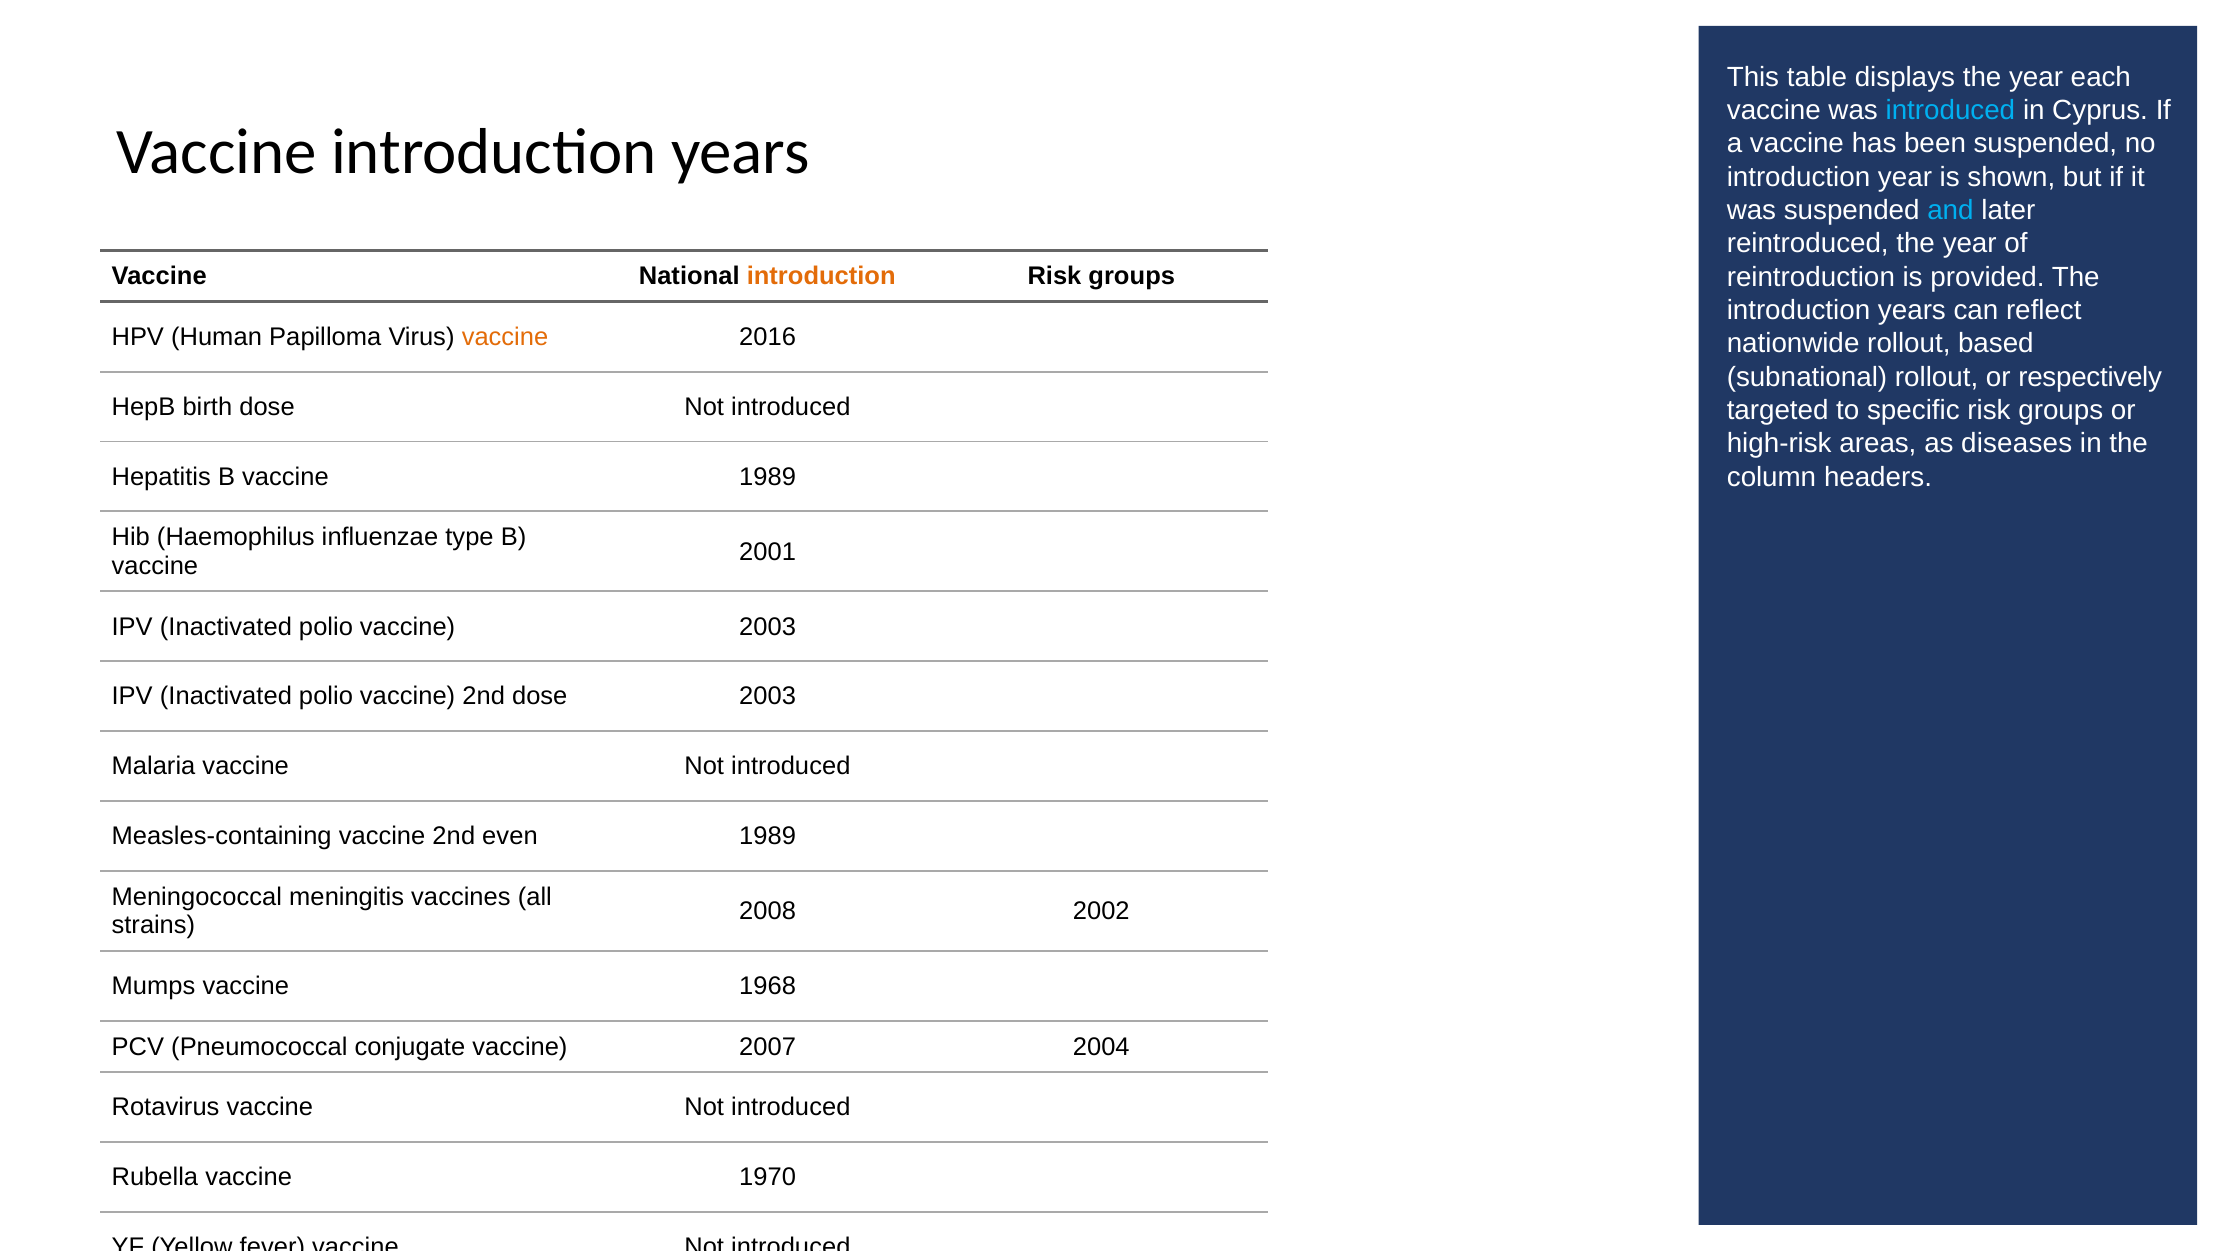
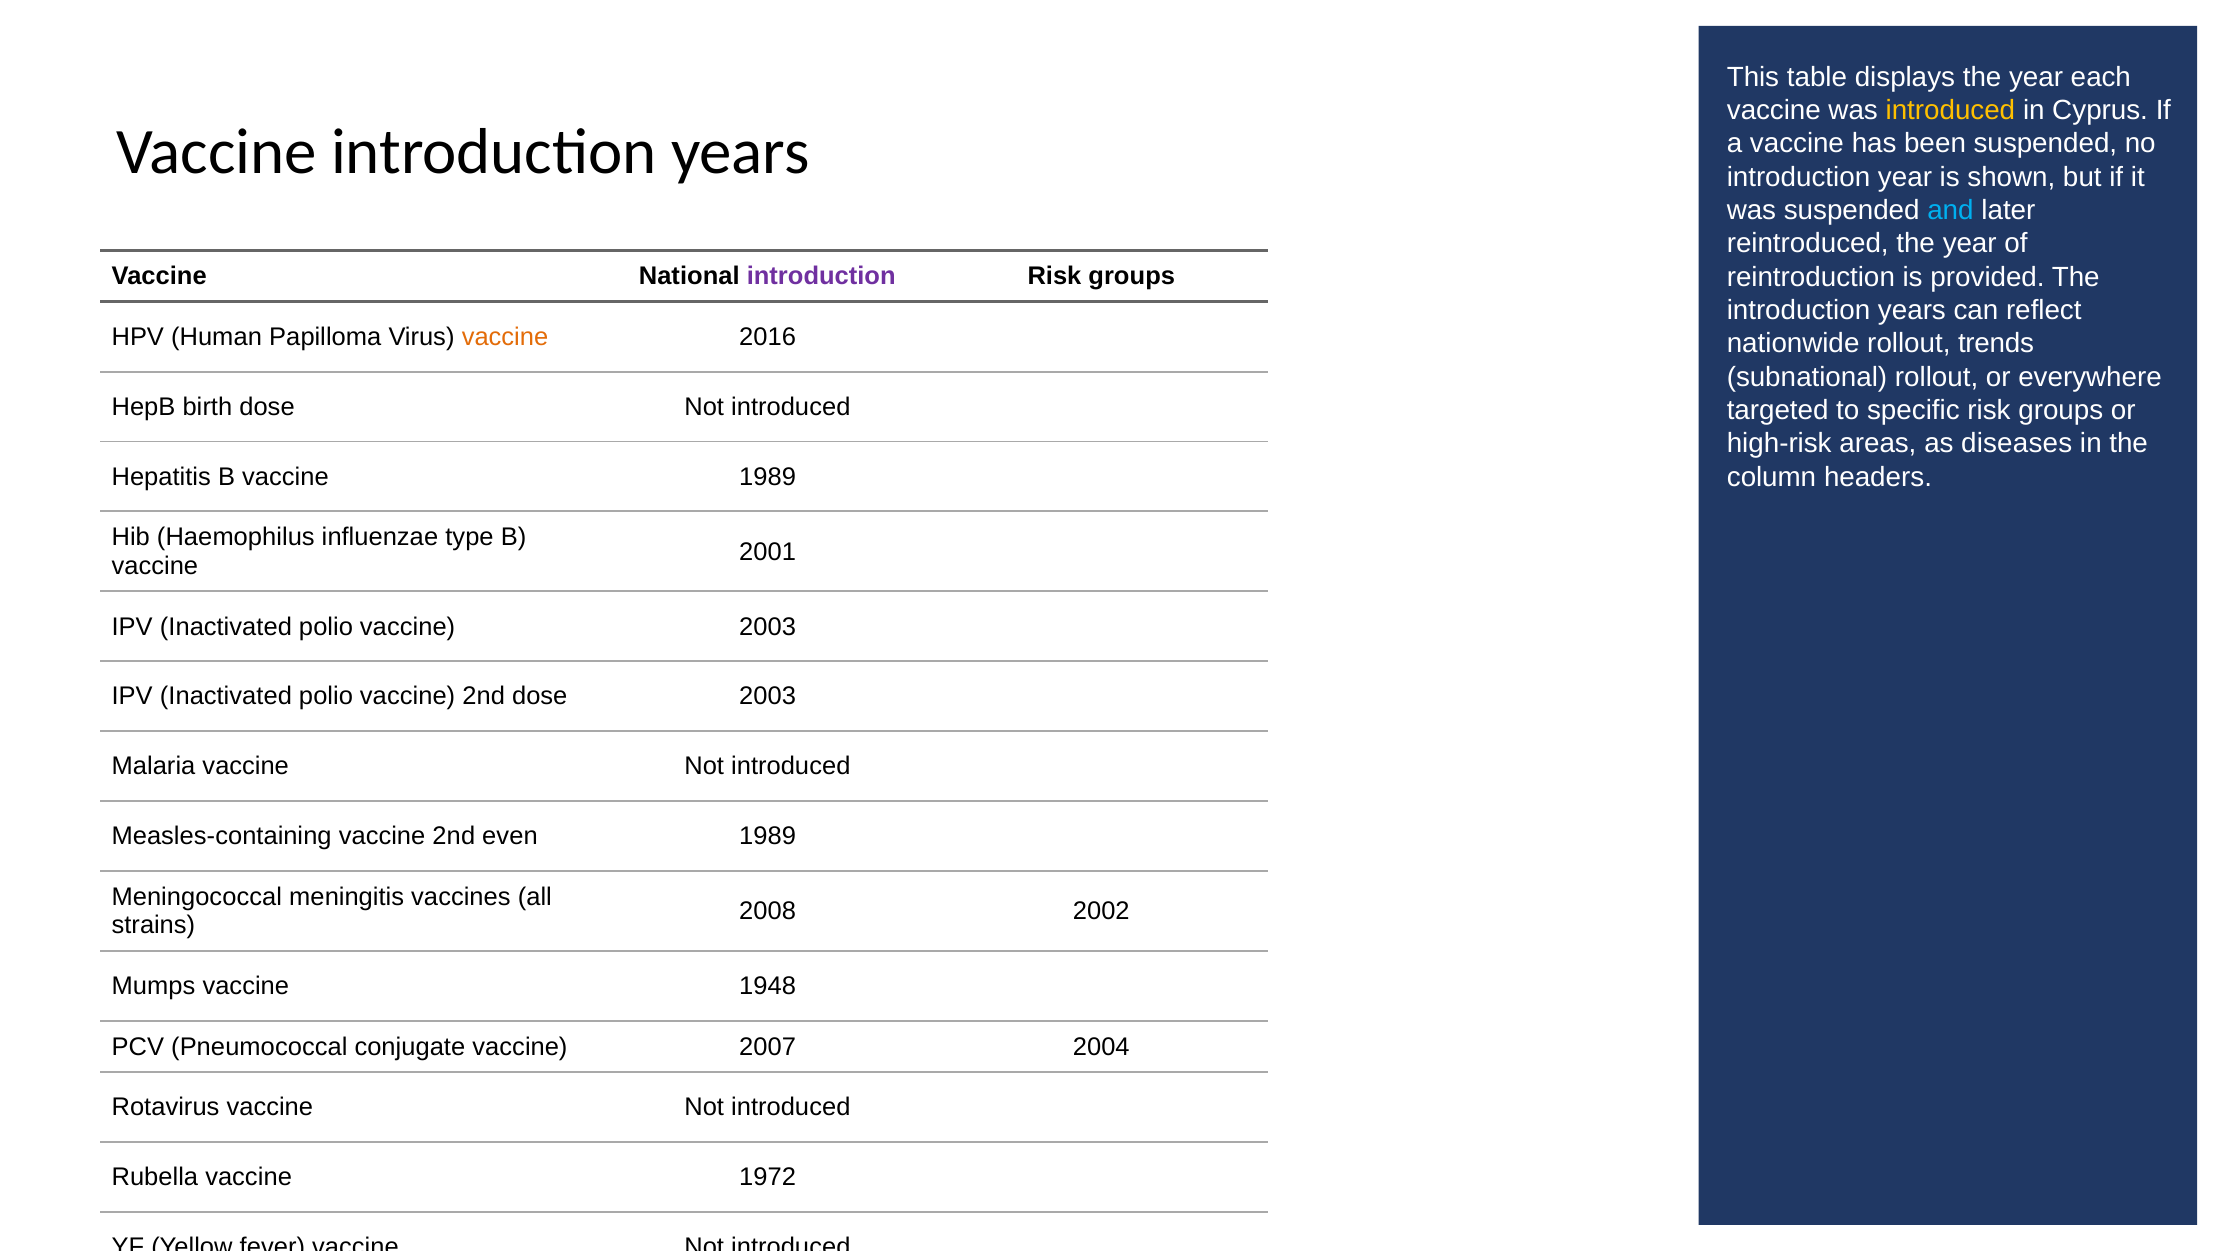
introduced colour: light blue -> yellow (1950, 110)
introduction colour: orange -> purple (821, 277)
based: based -> trends (1996, 344)
respectively: respectively -> everywhere (2090, 377)
1968: 1968 -> 1948 (768, 987)
1970: 1970 -> 1972 (768, 1178)
